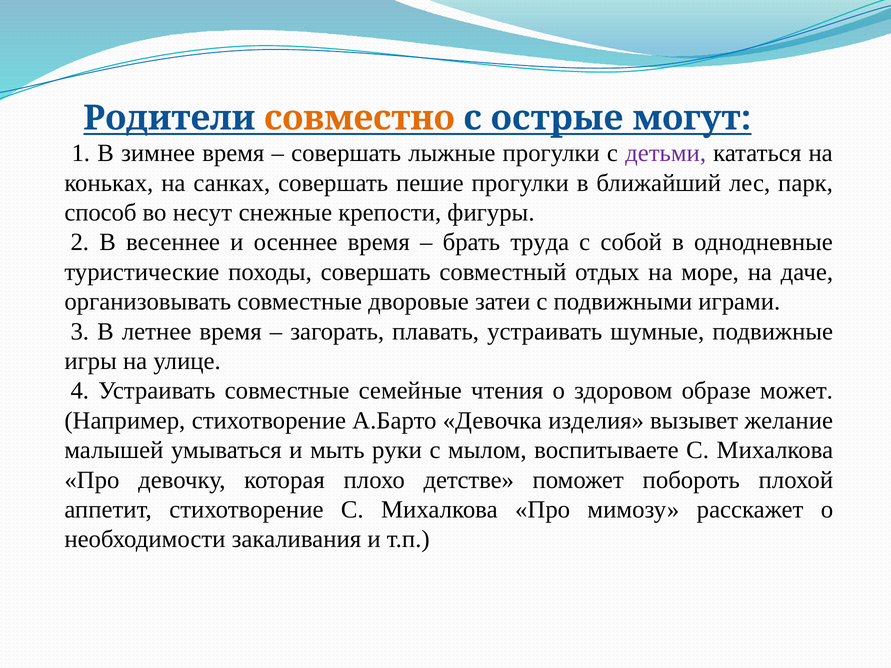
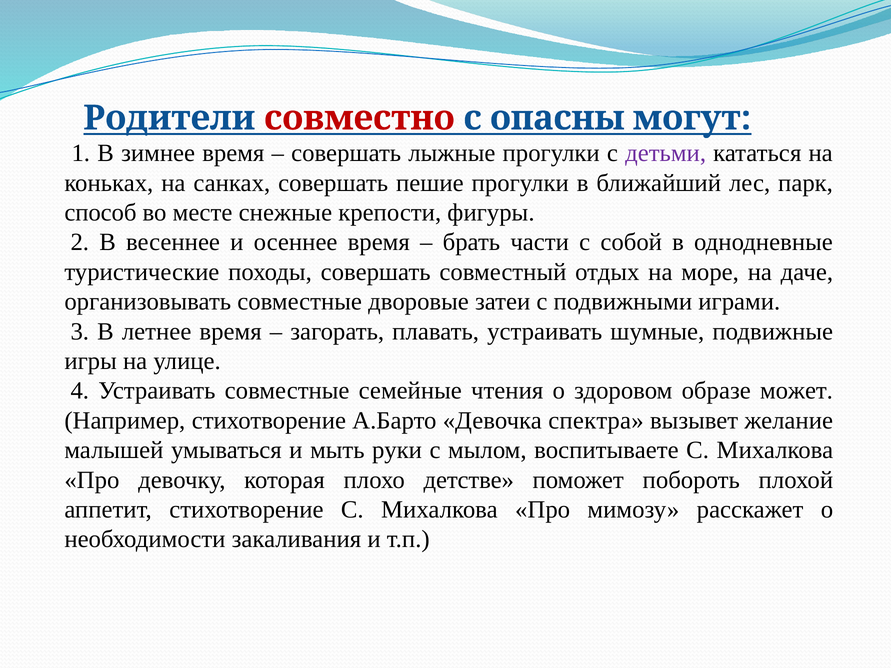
совместно colour: orange -> red (359, 118)
острые: острые -> опасны (557, 118)
несут: несут -> месте (203, 213)
труда: труда -> части (540, 242)
изделия: изделия -> спектра (596, 421)
